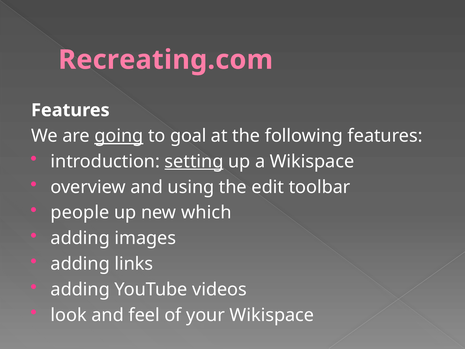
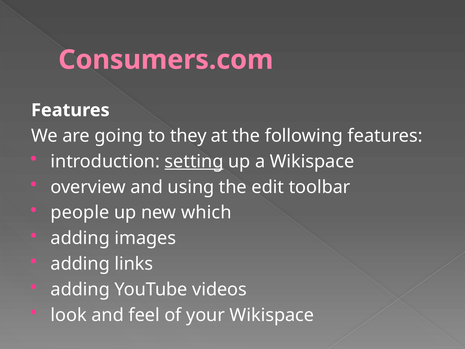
Recreating.com: Recreating.com -> Consumers.com (166, 60)
going underline: present -> none (119, 136)
goal: goal -> they (188, 136)
